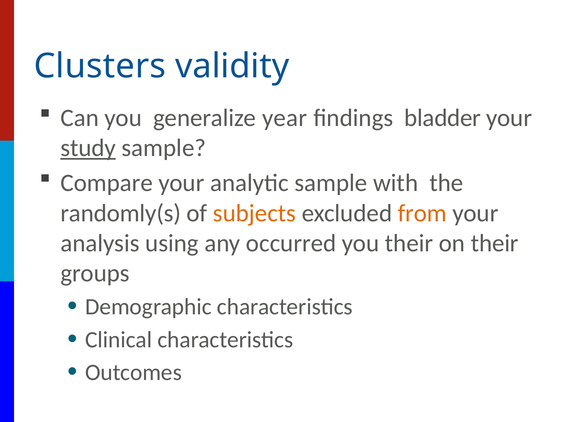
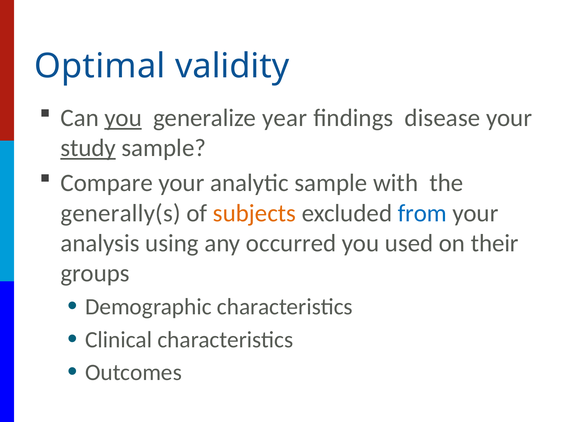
Clusters: Clusters -> Optimal (100, 66)
you underline: none -> present (123, 118)
bladder: bladder -> disease (442, 118)
randomly(s: randomly(s -> generally(s (121, 213)
from colour: orange -> blue (422, 213)
you their: their -> used (409, 243)
